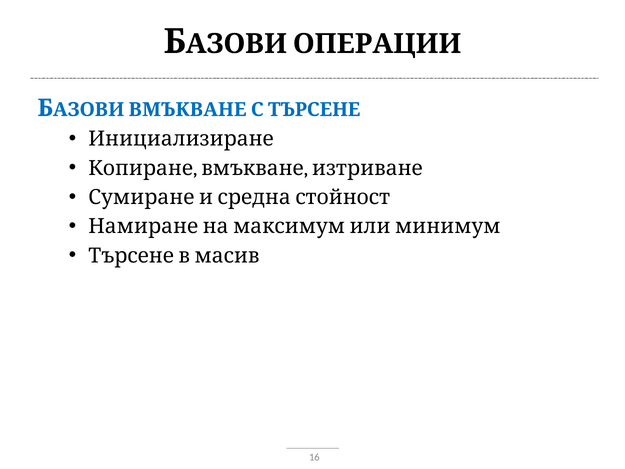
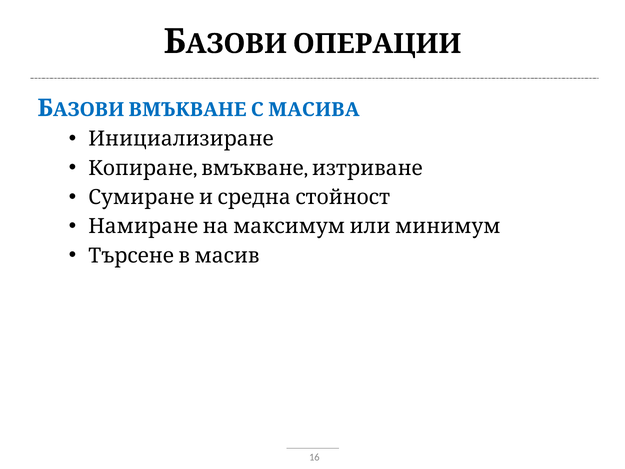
ТЪРСЕНЕ: ТЪРСЕНЕ -> МАСИВА (314, 110)
